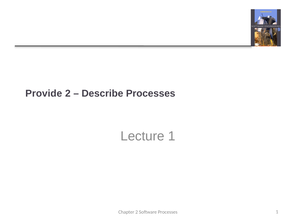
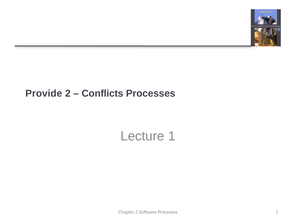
Describe: Describe -> Conflicts (102, 93)
